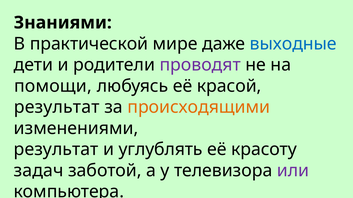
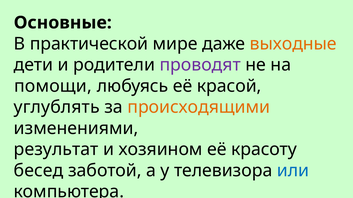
Знаниями: Знаниями -> Основные (63, 23)
выходные colour: blue -> orange (293, 44)
результат: результат -> углублять (57, 107)
углублять: углублять -> хозяином (161, 150)
задач: задач -> бесед (39, 171)
или colour: purple -> blue (293, 171)
